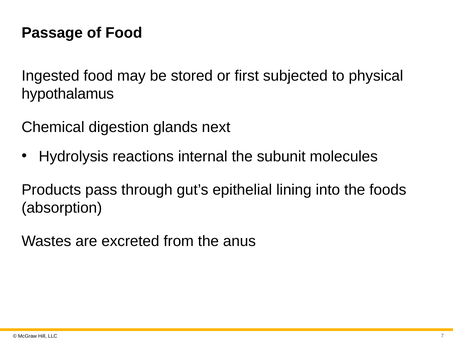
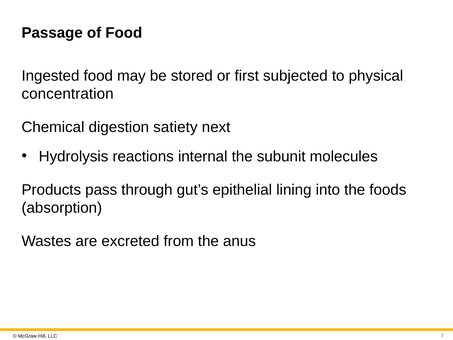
hypothalamus: hypothalamus -> concentration (68, 94)
glands: glands -> satiety (175, 127)
